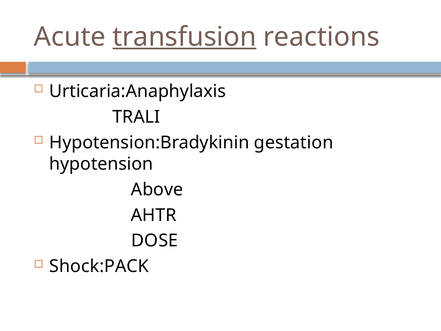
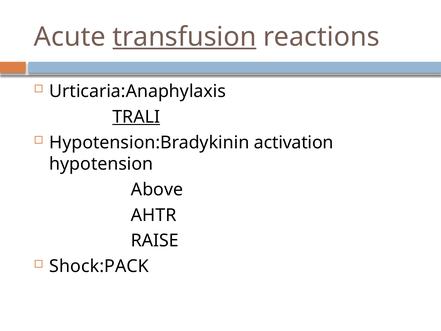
TRALI underline: none -> present (136, 117)
gestation: gestation -> activation (294, 142)
DOSE: DOSE -> RAISE (155, 241)
